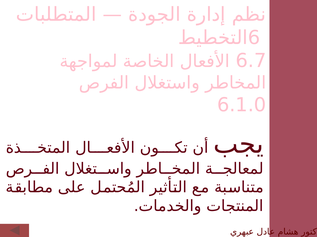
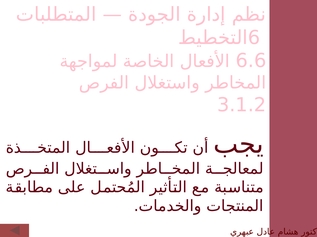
6.7: 6.7 -> 6.6 (251, 61)
6.1.0: 6.1.0 -> 3.1.2 (242, 105)
